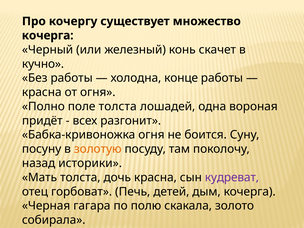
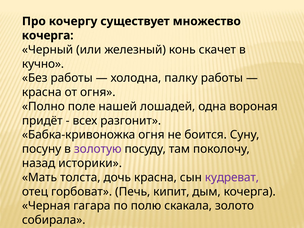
конце: конце -> палку (181, 78)
поле толста: толста -> нашей (118, 106)
золотую colour: orange -> purple (98, 149)
детей: детей -> кипит (171, 192)
